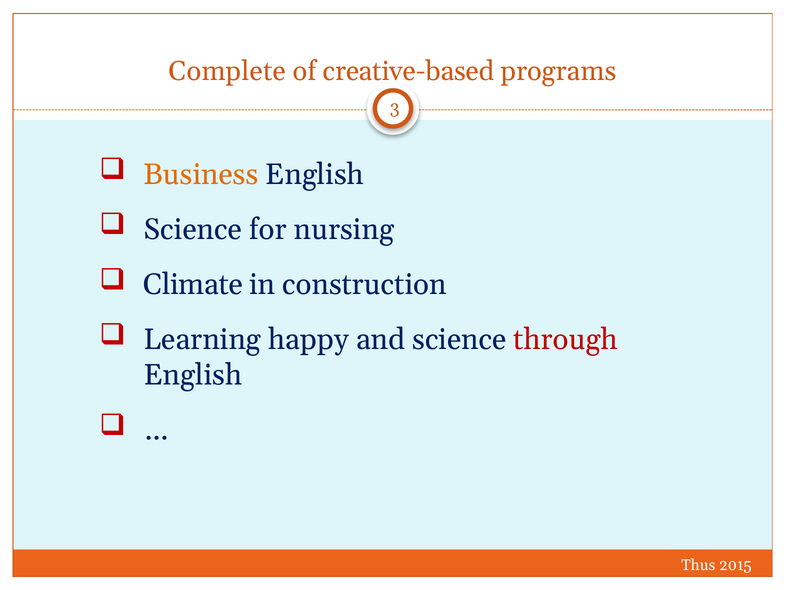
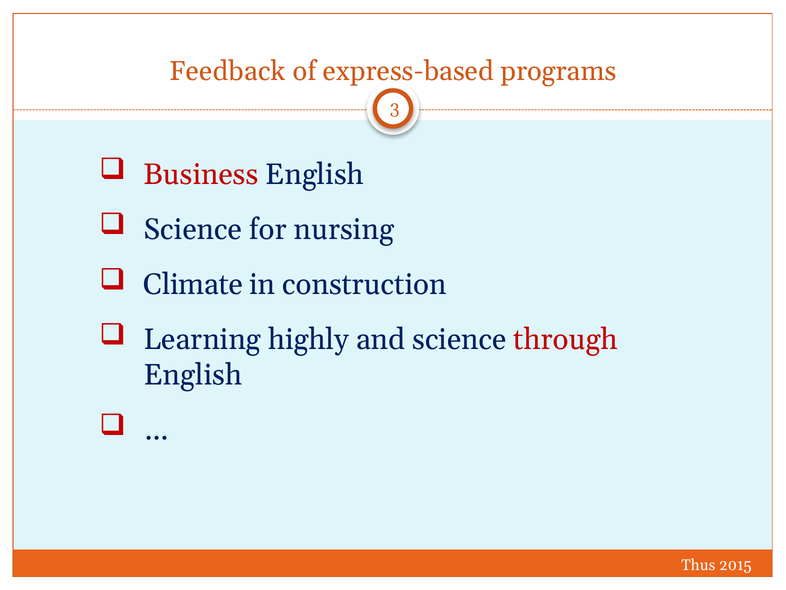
Complete: Complete -> Feedback (227, 71)
creative-based: creative-based -> express-based (408, 71)
Business colour: orange -> red (201, 174)
happy: happy -> highly (308, 339)
